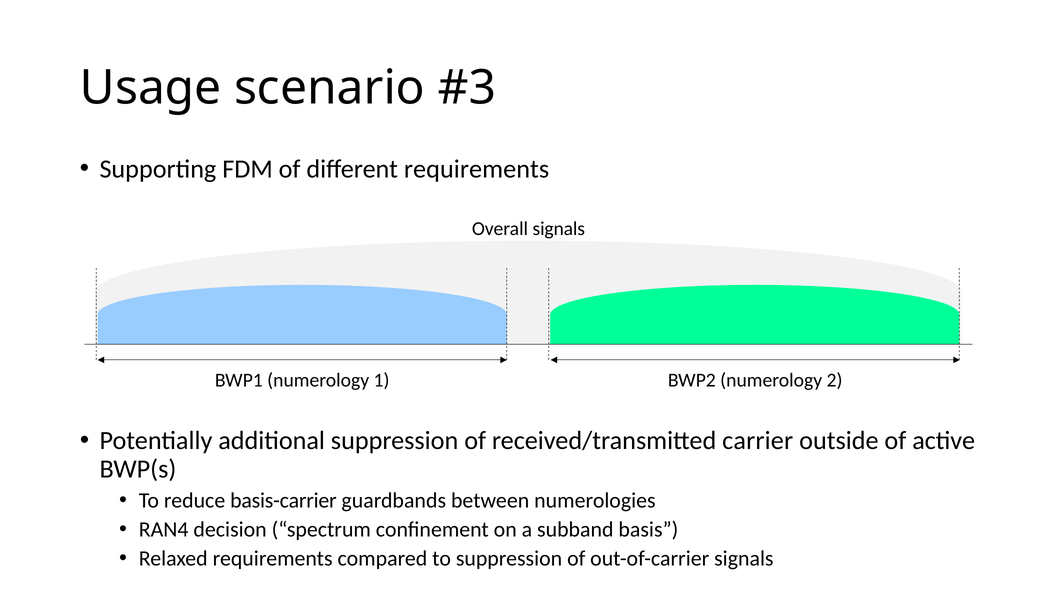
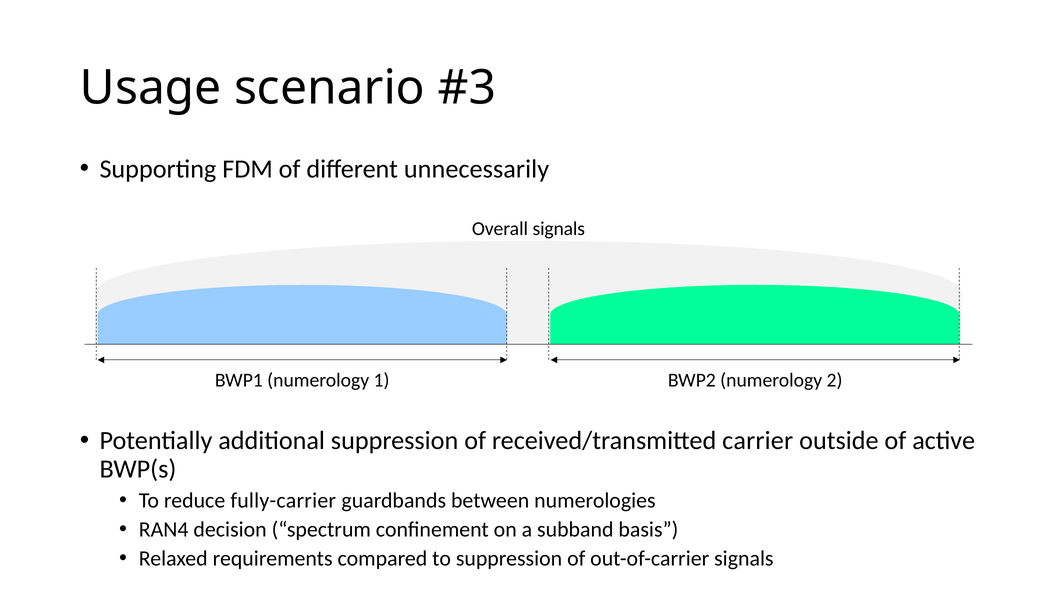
different requirements: requirements -> unnecessarily (477, 169)
basis-carrier: basis-carrier -> fully-carrier (283, 500)
